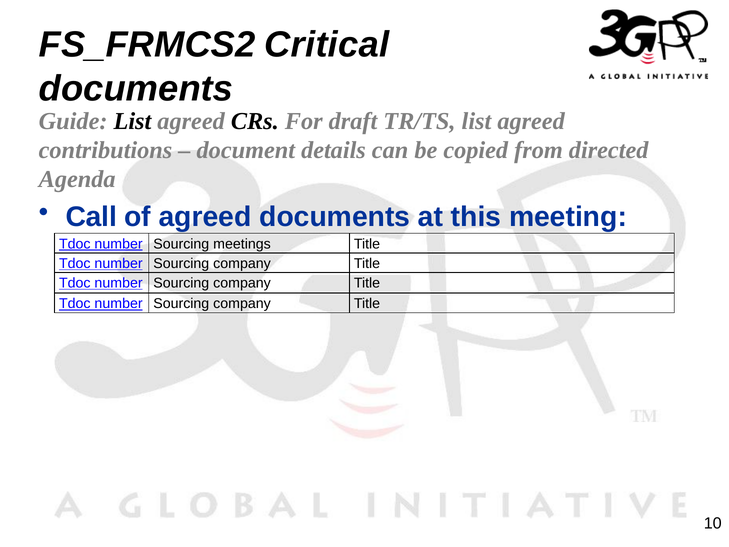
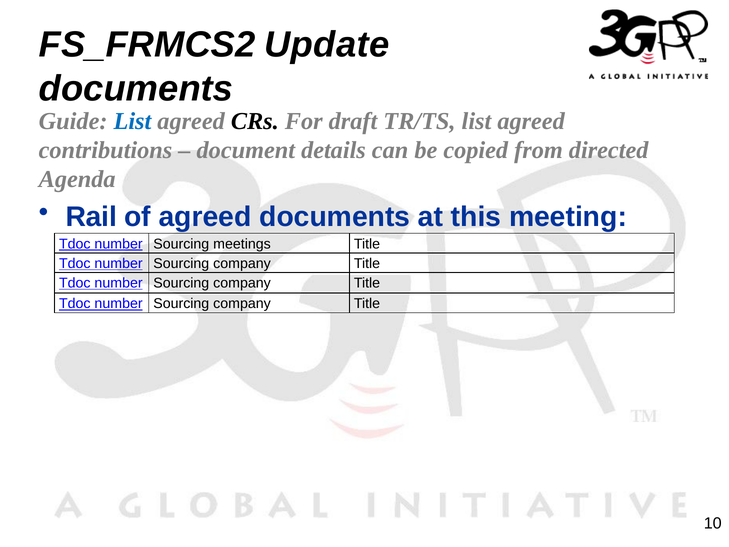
Critical: Critical -> Update (327, 45)
List colour: black -> blue (132, 121)
Call: Call -> Rail (91, 217)
